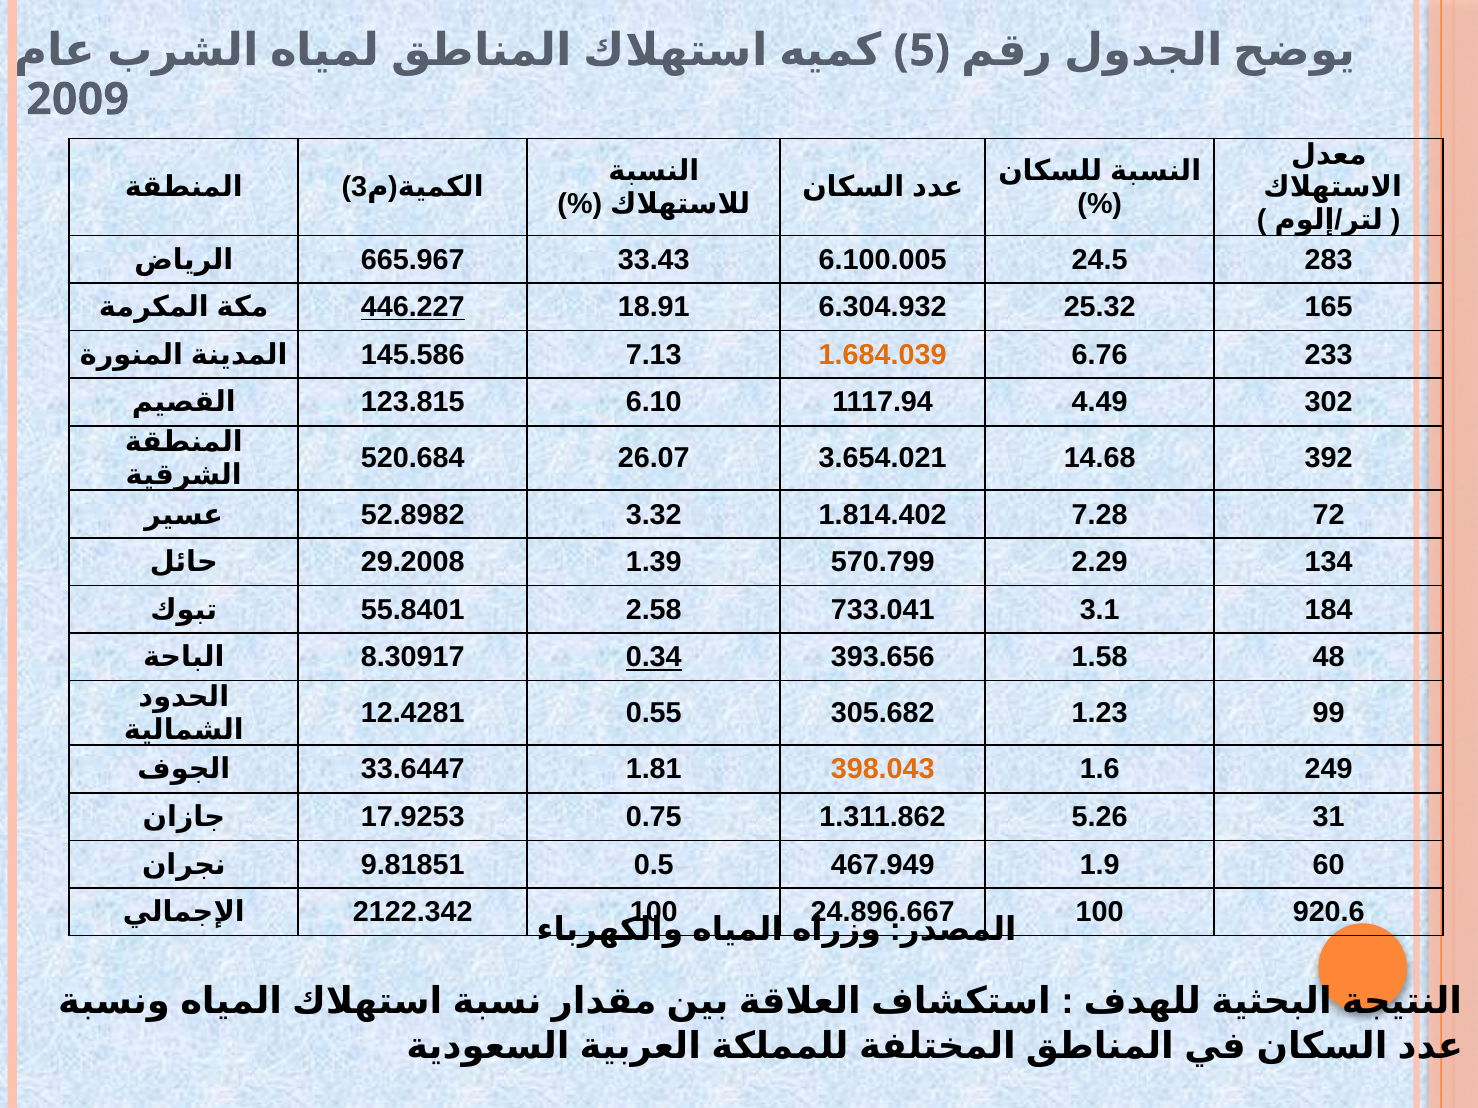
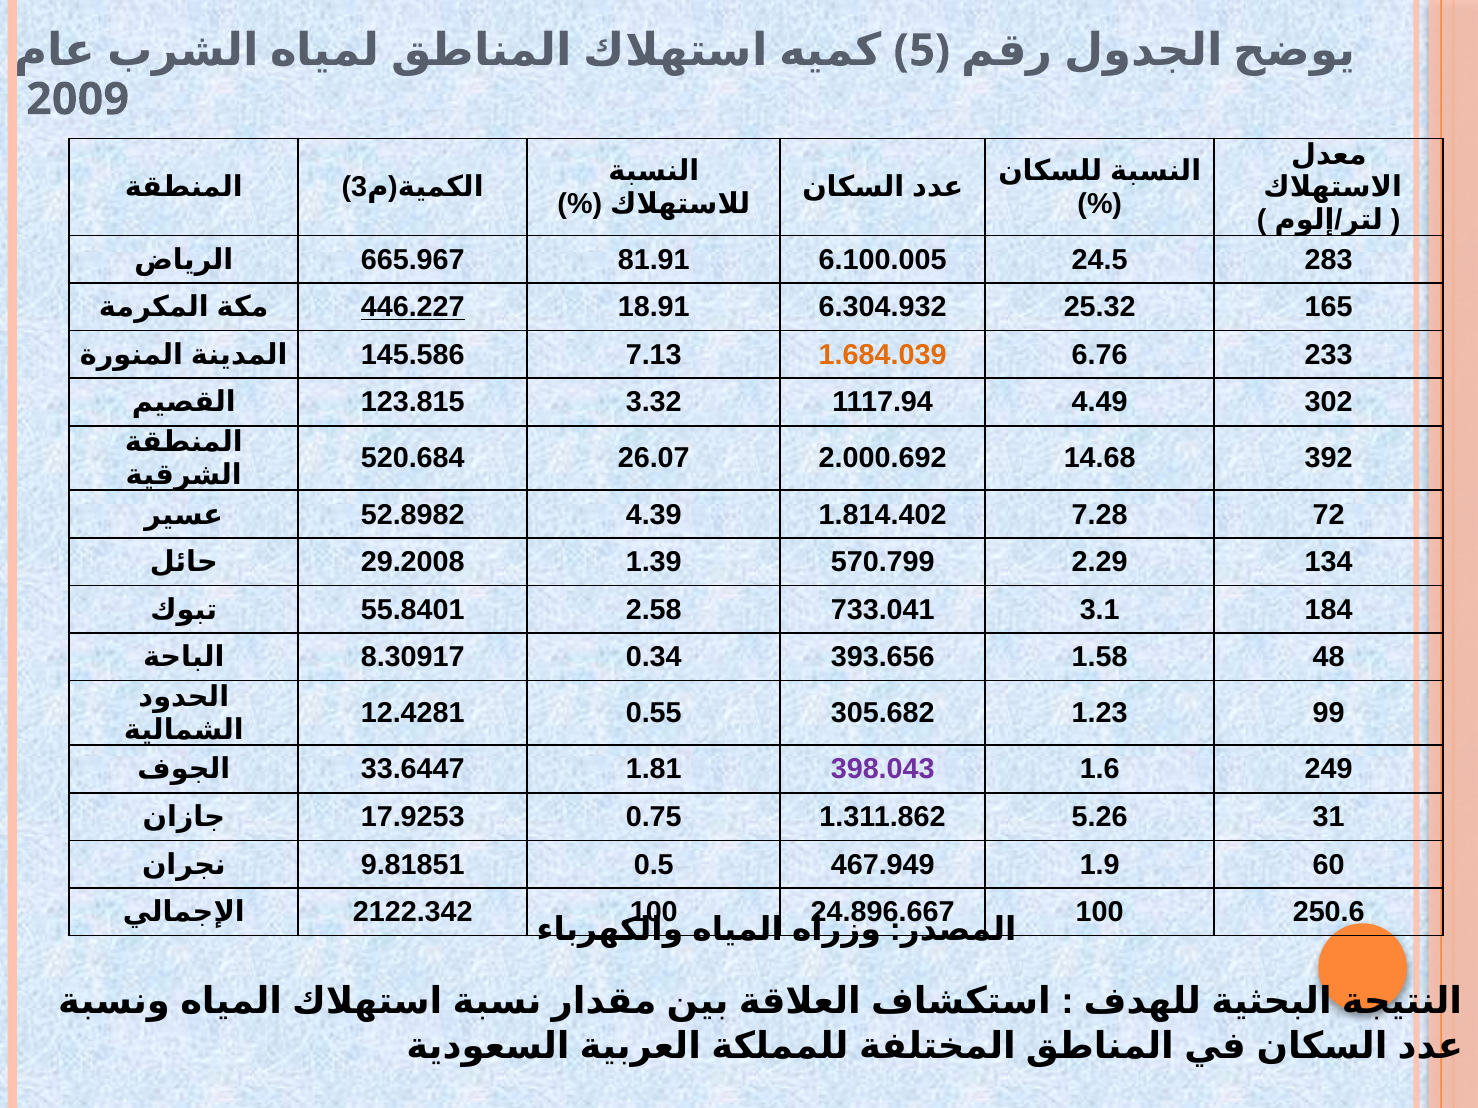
33.43: 33.43 -> 81.91 (654, 260)
6.10: 6.10 -> 3.32 (654, 403)
3.654.021: 3.654.021 -> 2.000.692 (883, 459)
3.32: 3.32 -> 4.39 (654, 515)
0.34 underline: present -> none (654, 658)
398.043 colour: orange -> purple (883, 770)
920.6: 920.6 -> 250.6 (1329, 913)
